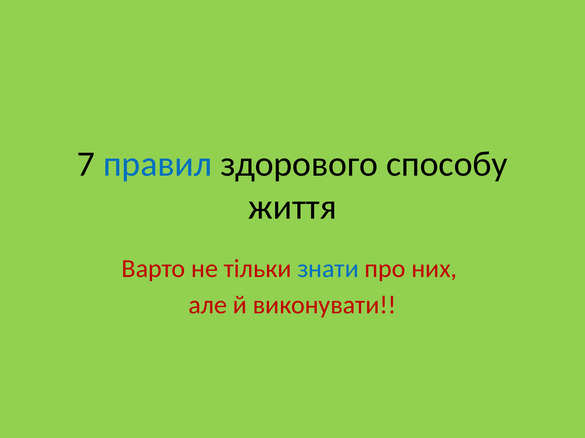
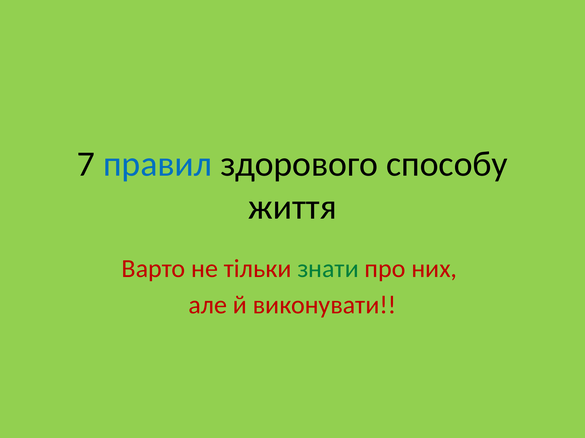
знати colour: blue -> green (328, 269)
